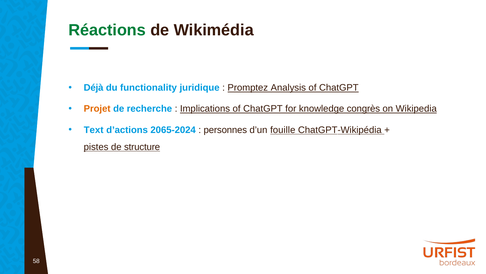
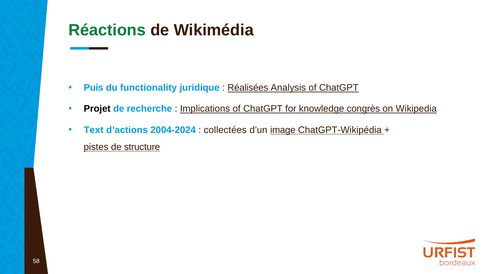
Déjà: Déjà -> Puis (94, 88)
Promptez: Promptez -> Réalisées (248, 88)
Projet colour: orange -> black (97, 109)
2065-2024: 2065-2024 -> 2004-2024 (173, 130)
personnes: personnes -> collectées (225, 130)
fouille: fouille -> image (283, 130)
